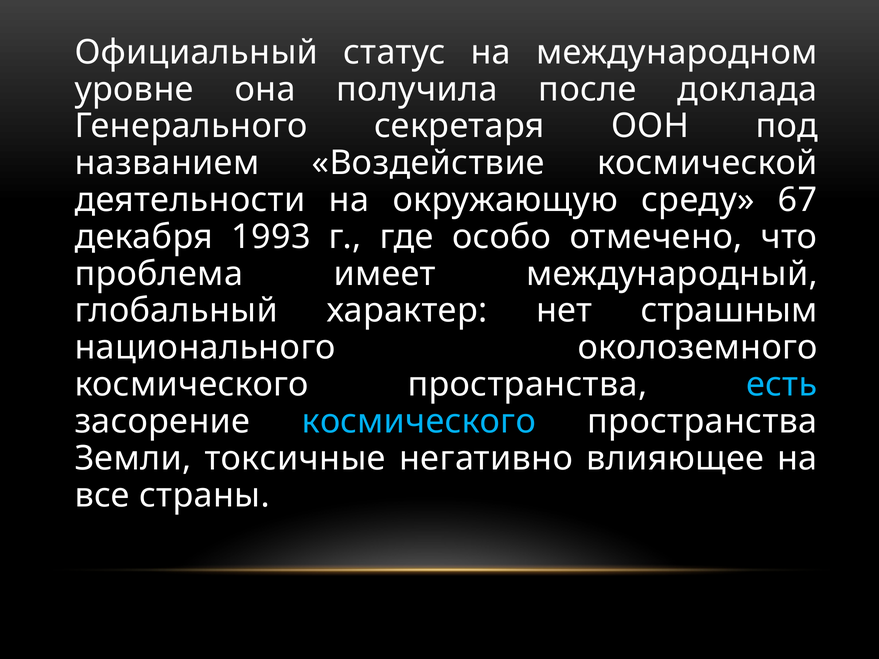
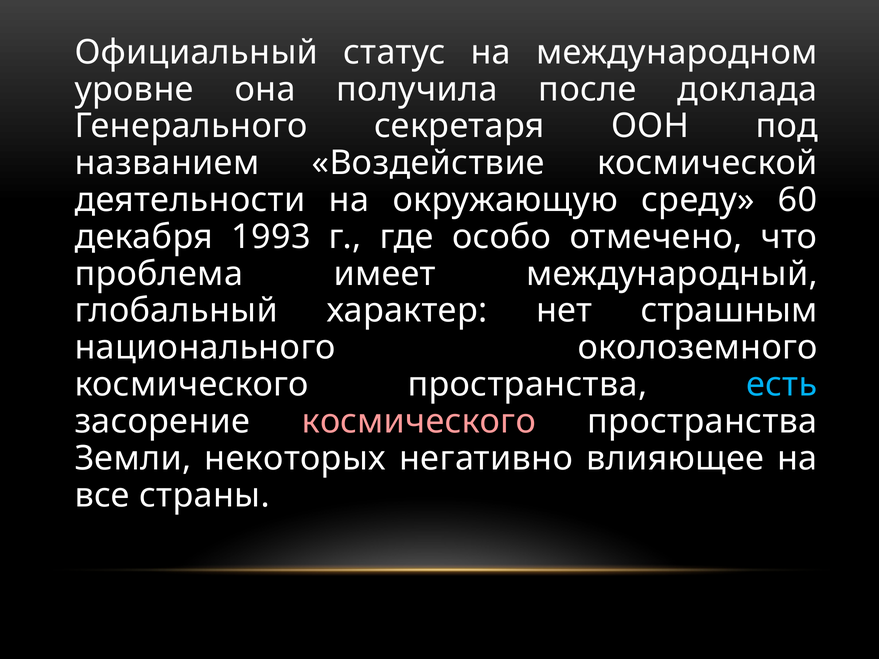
67: 67 -> 60 (798, 200)
космического colour: light blue -> pink (419, 422)
токсичные: токсичные -> некоторых (295, 459)
